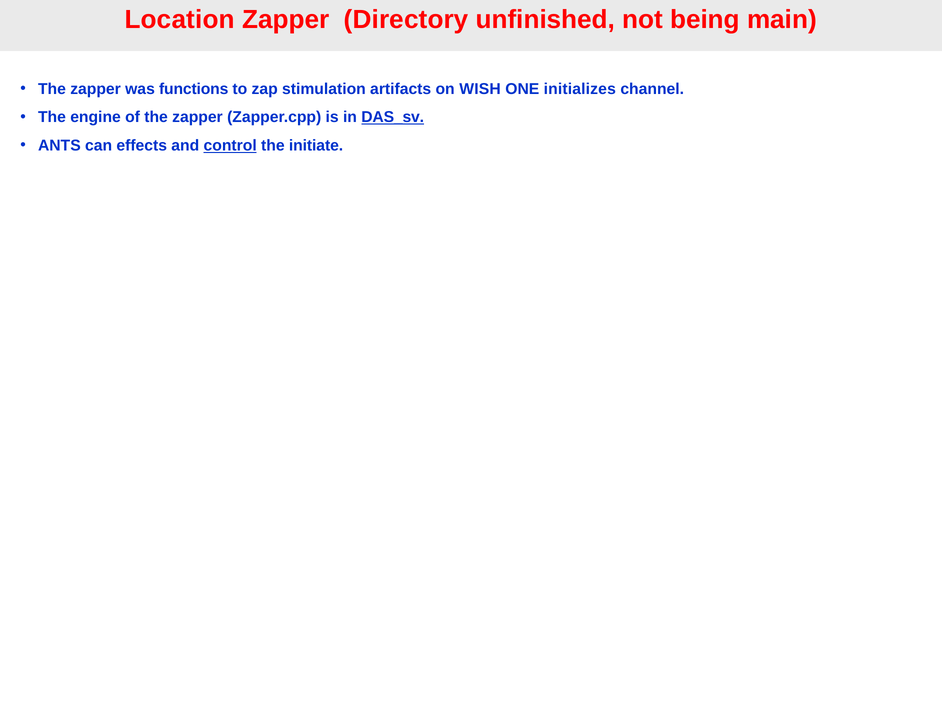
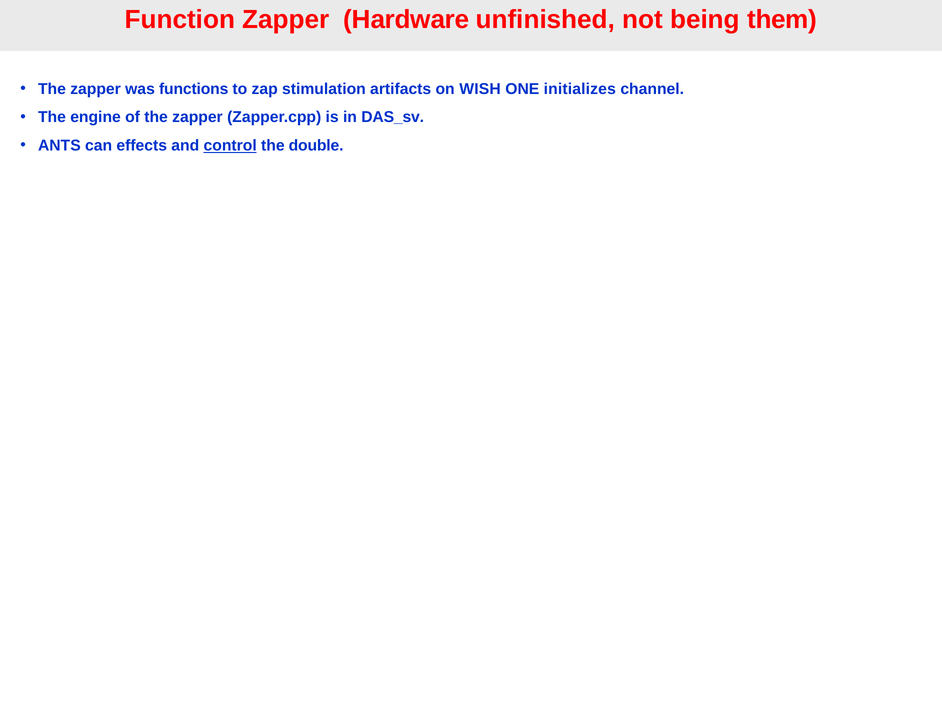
Location: Location -> Function (180, 20)
Directory: Directory -> Hardware (406, 20)
main: main -> them (782, 20)
DAS_sv underline: present -> none (393, 117)
initiate: initiate -> double (316, 145)
